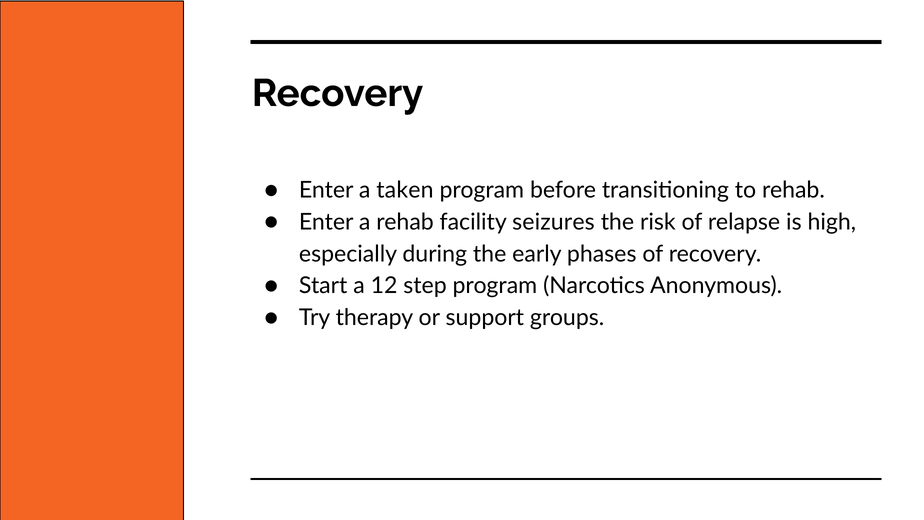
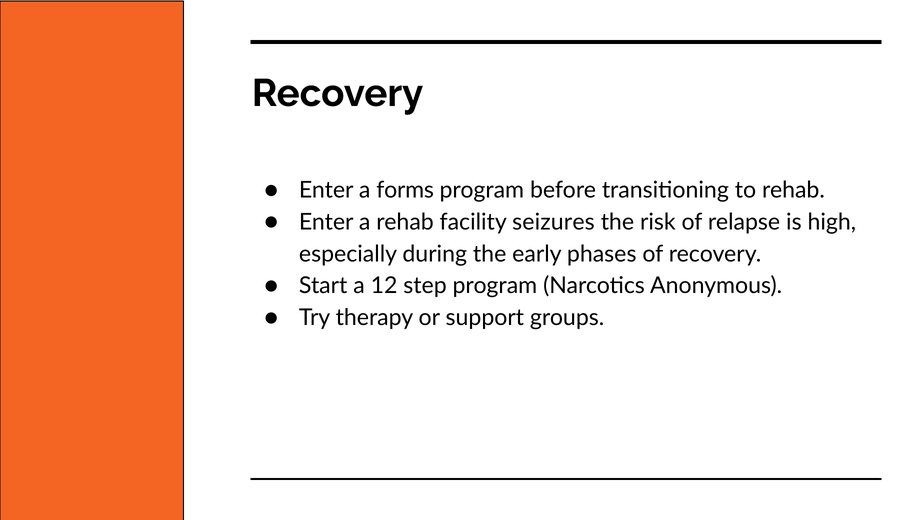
taken: taken -> forms (405, 190)
